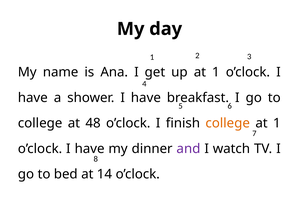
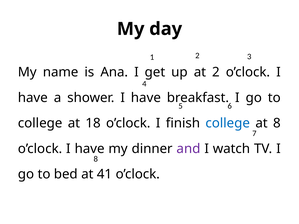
up at 1: 1 -> 2 (216, 72)
48: 48 -> 18 (93, 123)
college colour: orange -> blue (228, 123)
1: 1 -> 8 (277, 123)
14: 14 -> 41 (105, 174)
